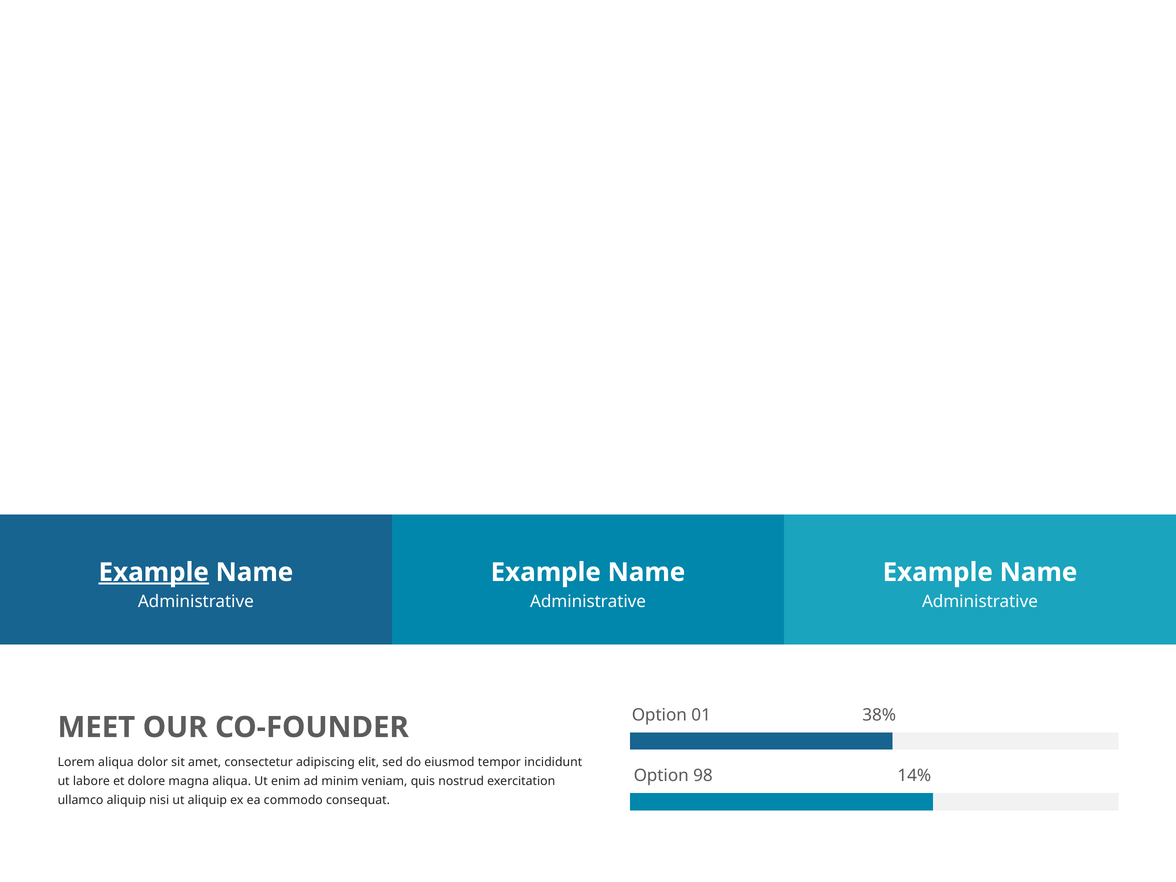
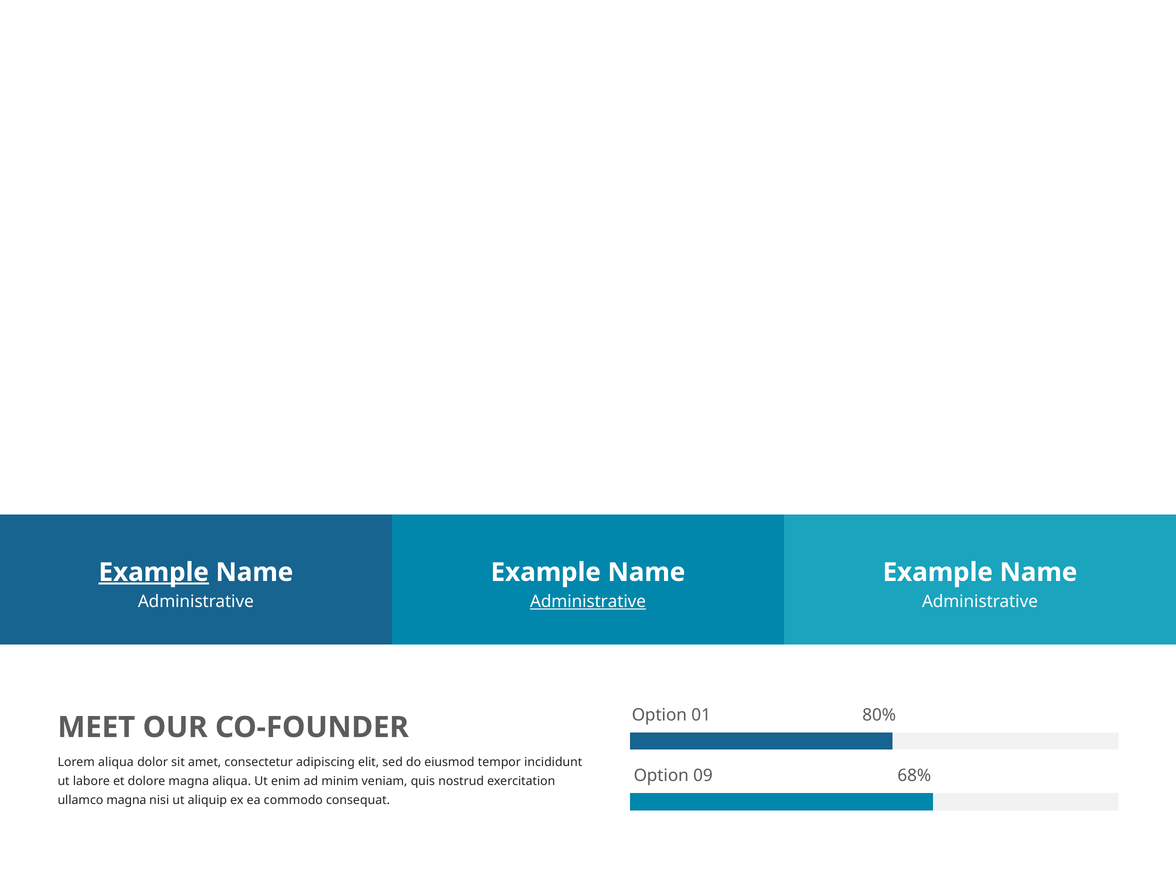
Administrative underline: none -> present (588, 602)
38%: 38% -> 80% (879, 715)
98: 98 -> 09 (703, 776)
14%: 14% -> 68% (914, 776)
ullamco aliquip: aliquip -> magna (126, 800)
